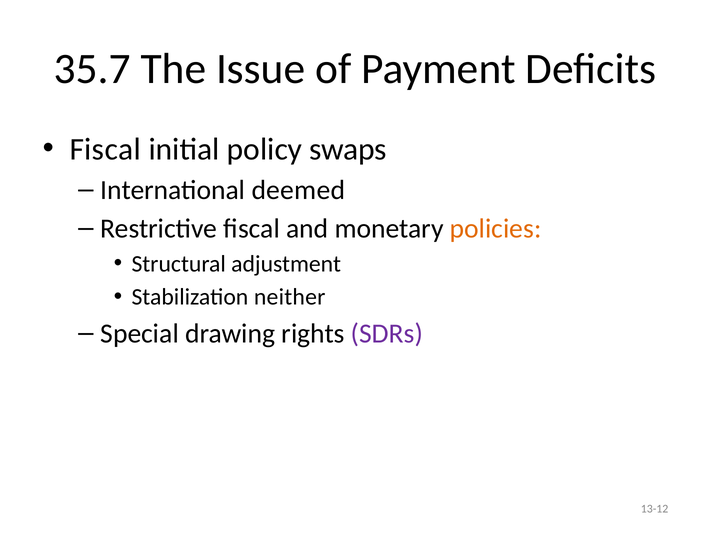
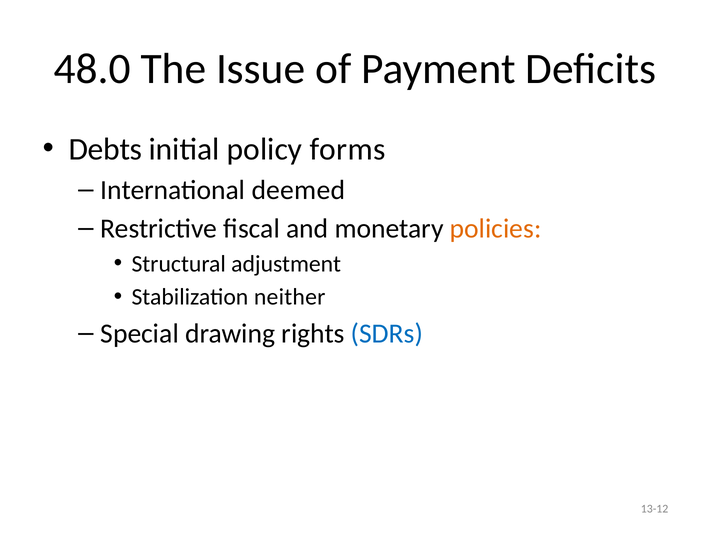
35.7: 35.7 -> 48.0 (92, 69)
Fiscal: Fiscal -> Debts (106, 149)
swaps: swaps -> forms (348, 149)
SDRs colour: purple -> blue (387, 334)
